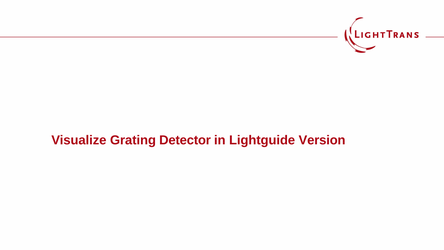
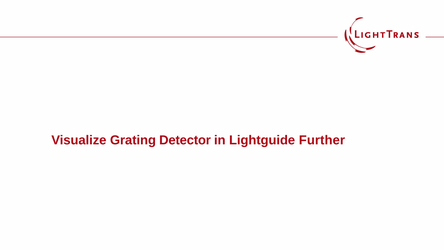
Version: Version -> Further (322, 140)
